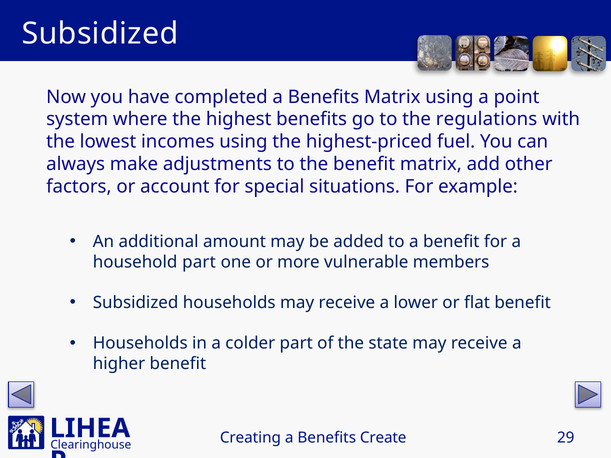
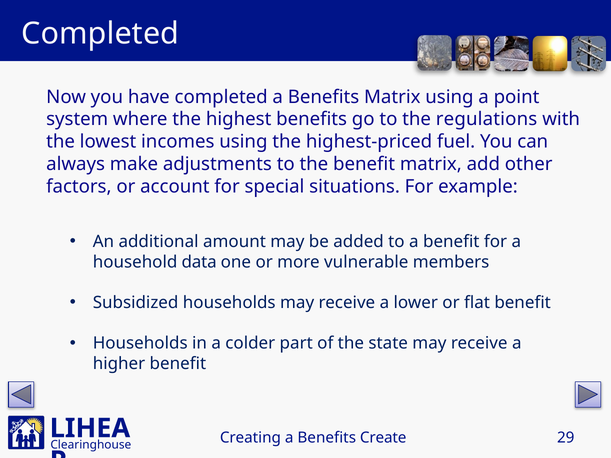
Subsidized: Subsidized -> Completed (100, 34)
household part: part -> data (199, 262)
